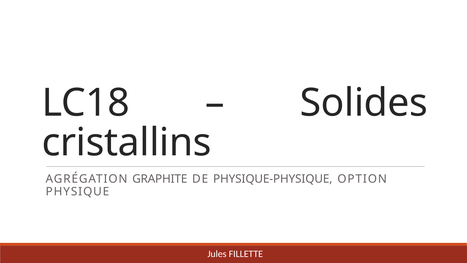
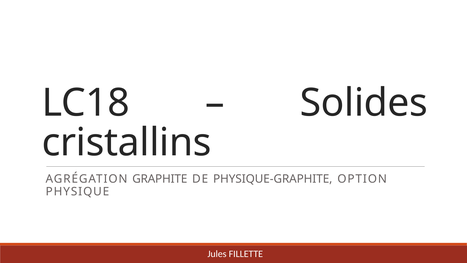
PHYSIQUE-PHYSIQUE: PHYSIQUE-PHYSIQUE -> PHYSIQUE-GRAPHITE (273, 179)
